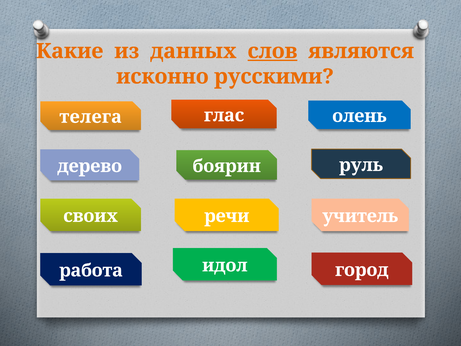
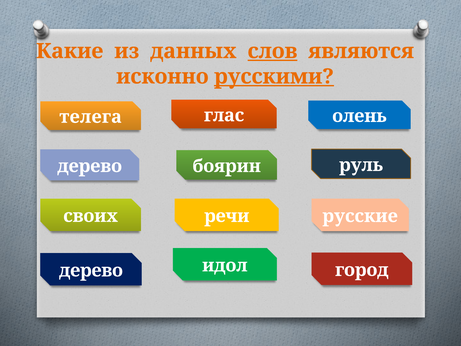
русскими underline: none -> present (274, 76)
учитель: учитель -> русские (360, 216)
работа: работа -> дерево (91, 270)
